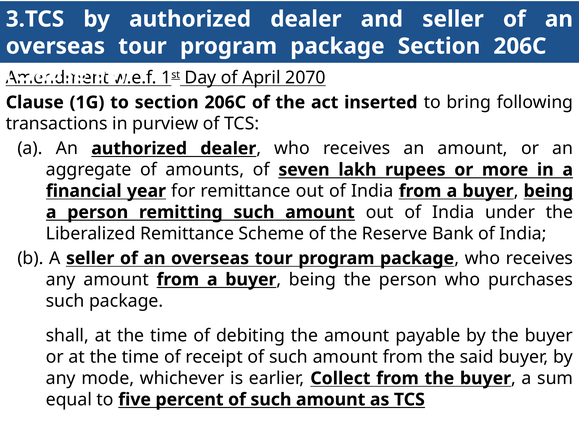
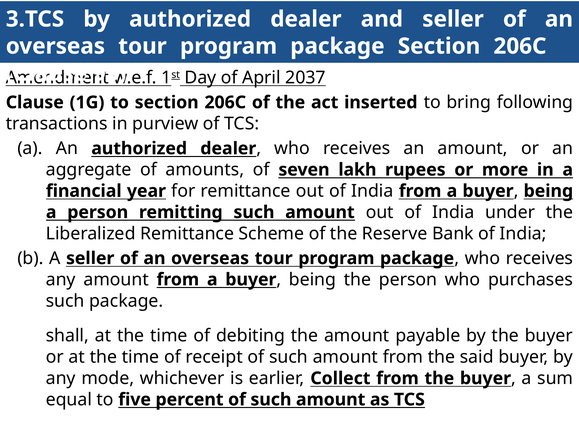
2070: 2070 -> 2037 (306, 77)
